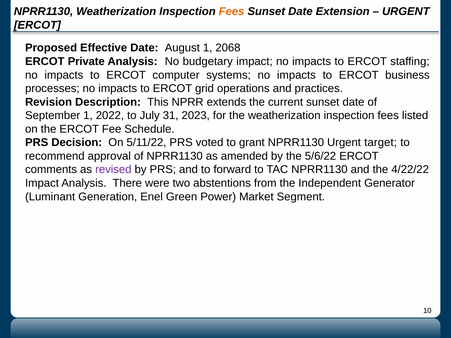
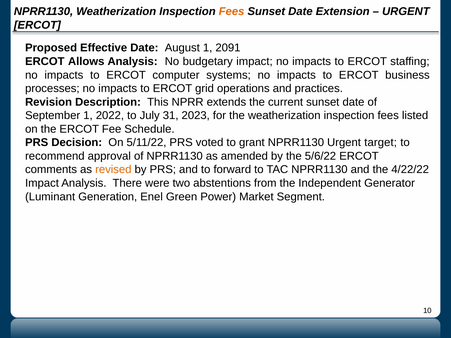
2068: 2068 -> 2091 (228, 48)
Private: Private -> Allows (86, 61)
revised colour: purple -> orange (113, 170)
